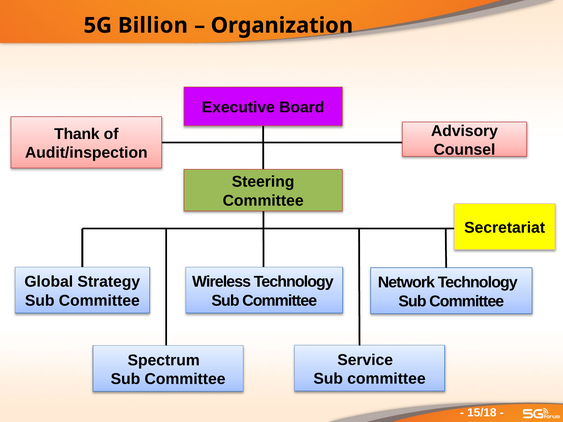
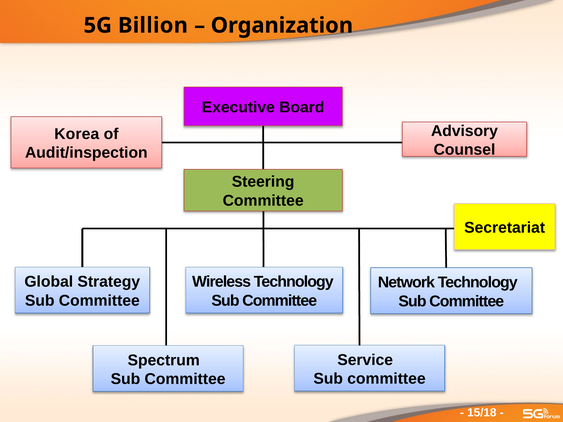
Thank: Thank -> Korea (77, 134)
